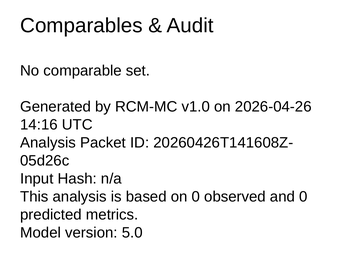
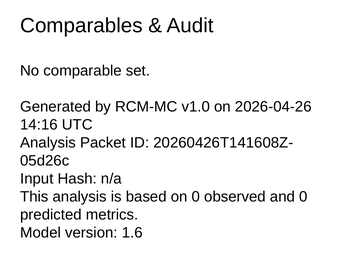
5.0: 5.0 -> 1.6 (132, 232)
